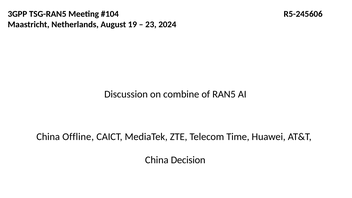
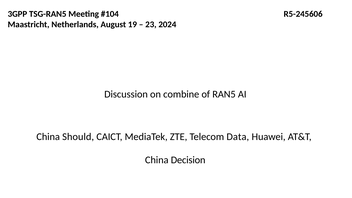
Offline: Offline -> Should (78, 137)
Time: Time -> Data (238, 137)
